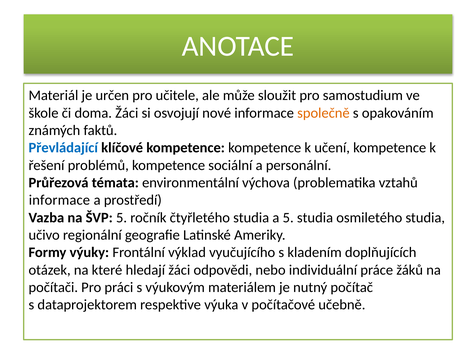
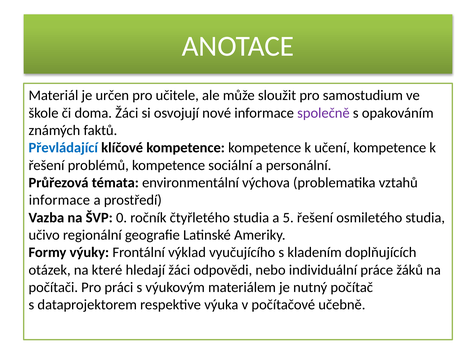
společně colour: orange -> purple (323, 113)
ŠVP 5: 5 -> 0 (122, 218)
5 studia: studia -> řešení (315, 218)
